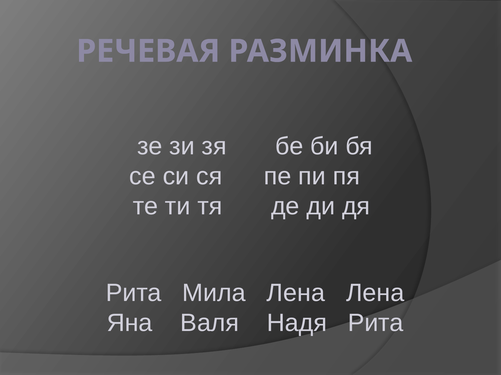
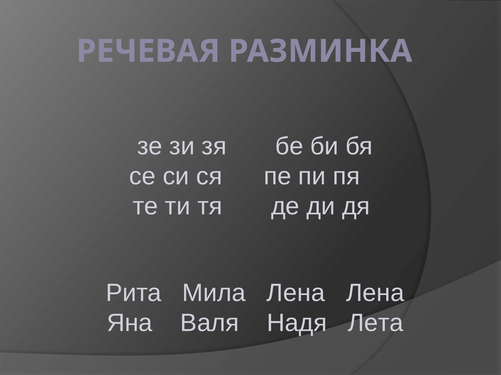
Надя Рита: Рита -> Лета (376, 324)
